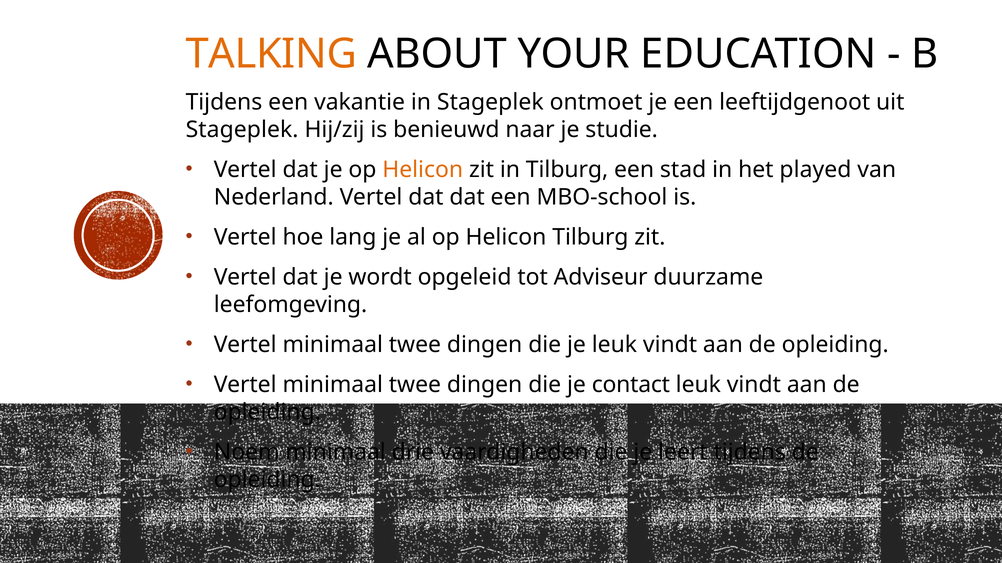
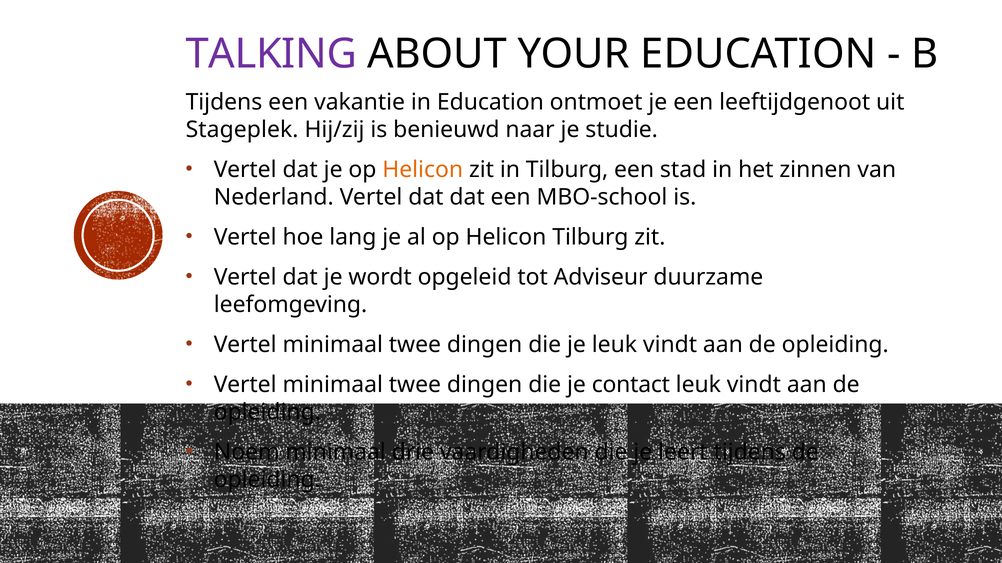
TALKING colour: orange -> purple (271, 54)
in Stageplek: Stageplek -> Education (490, 102)
played: played -> zinnen (816, 170)
